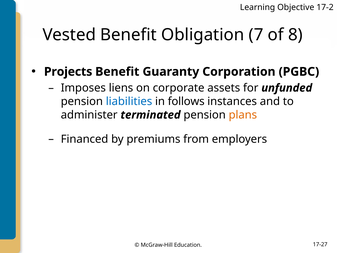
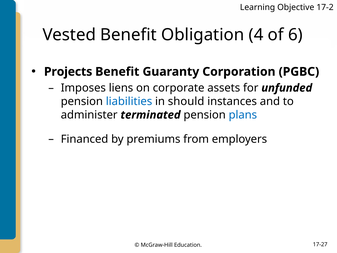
7: 7 -> 4 (256, 35)
8: 8 -> 6 (295, 35)
follows: follows -> should (186, 101)
plans colour: orange -> blue (243, 115)
